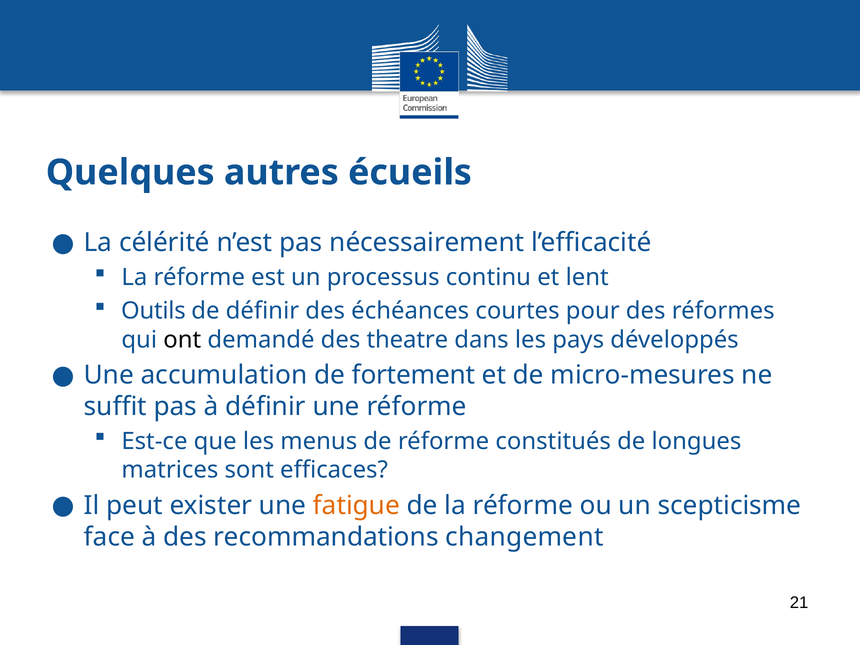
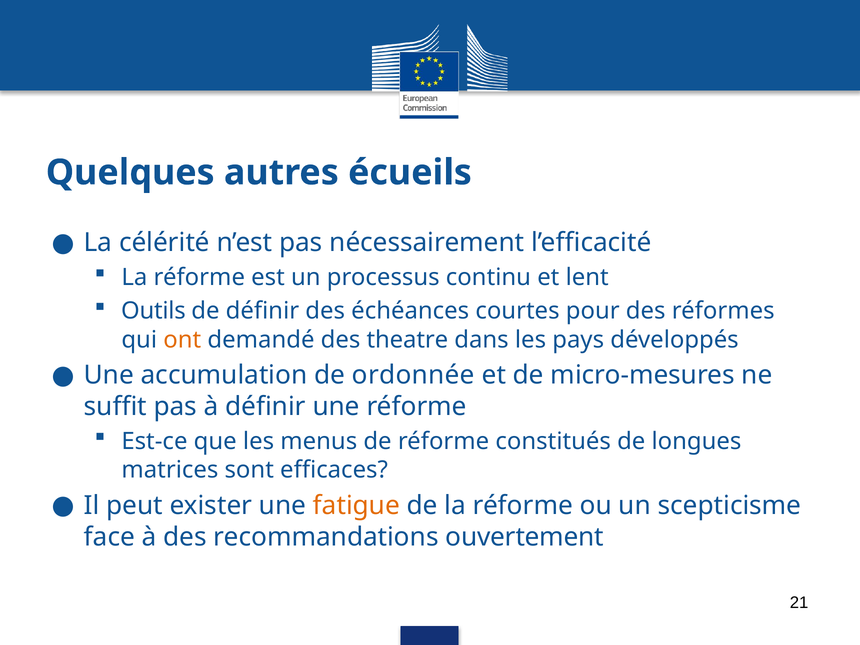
ont colour: black -> orange (182, 340)
fortement: fortement -> ordonnée (413, 375)
changement: changement -> ouvertement (525, 537)
